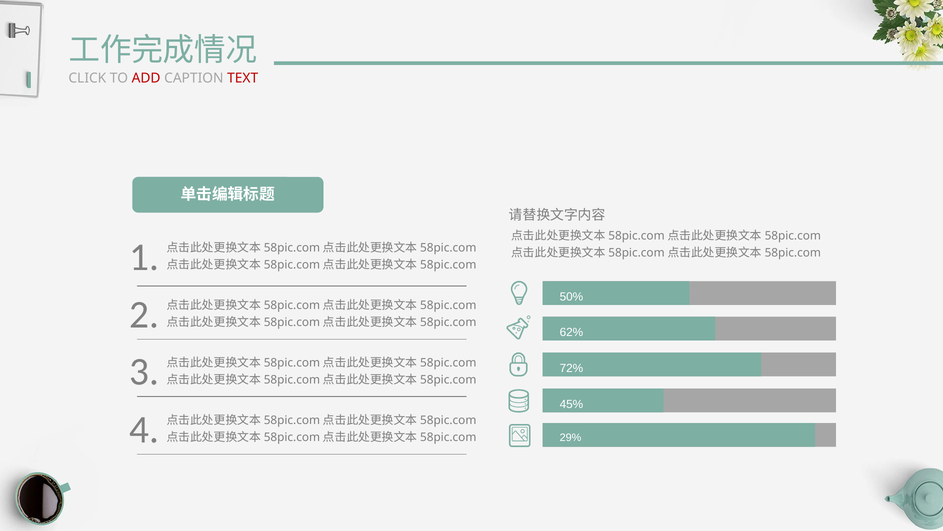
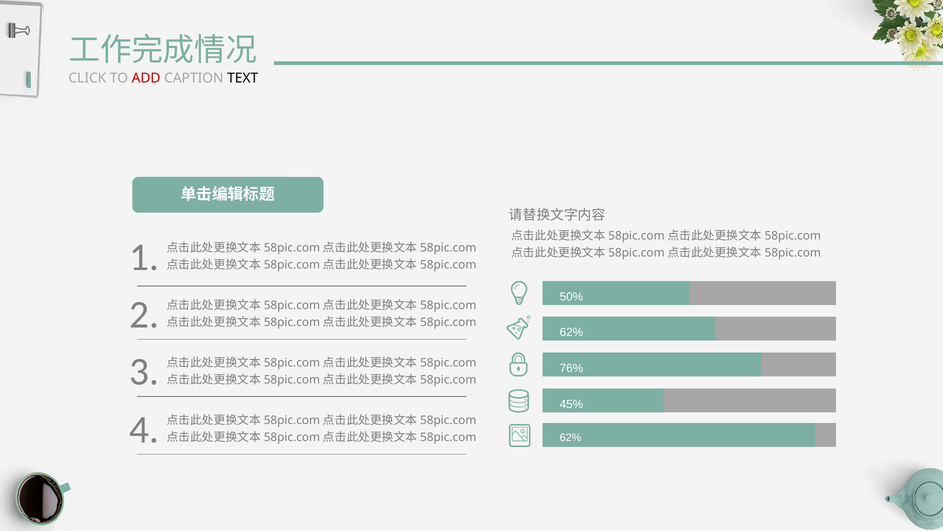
TEXT colour: red -> black (243, 78)
72%: 72% -> 76% (571, 368)
29%: 29% -> 62% (570, 437)
